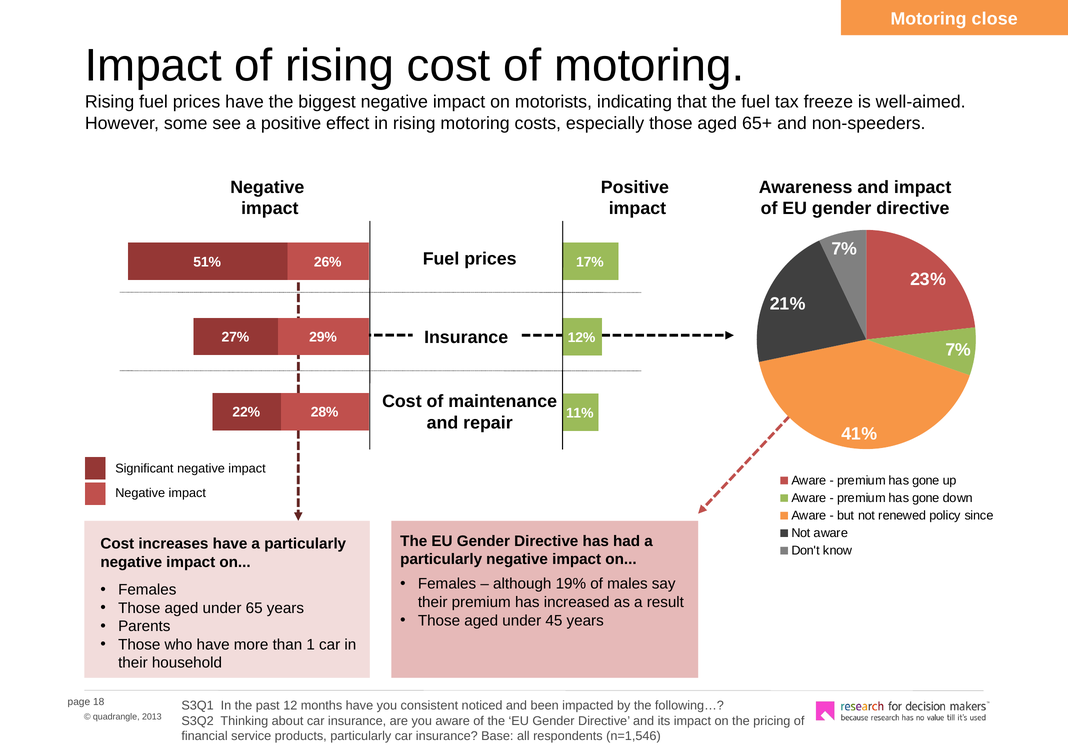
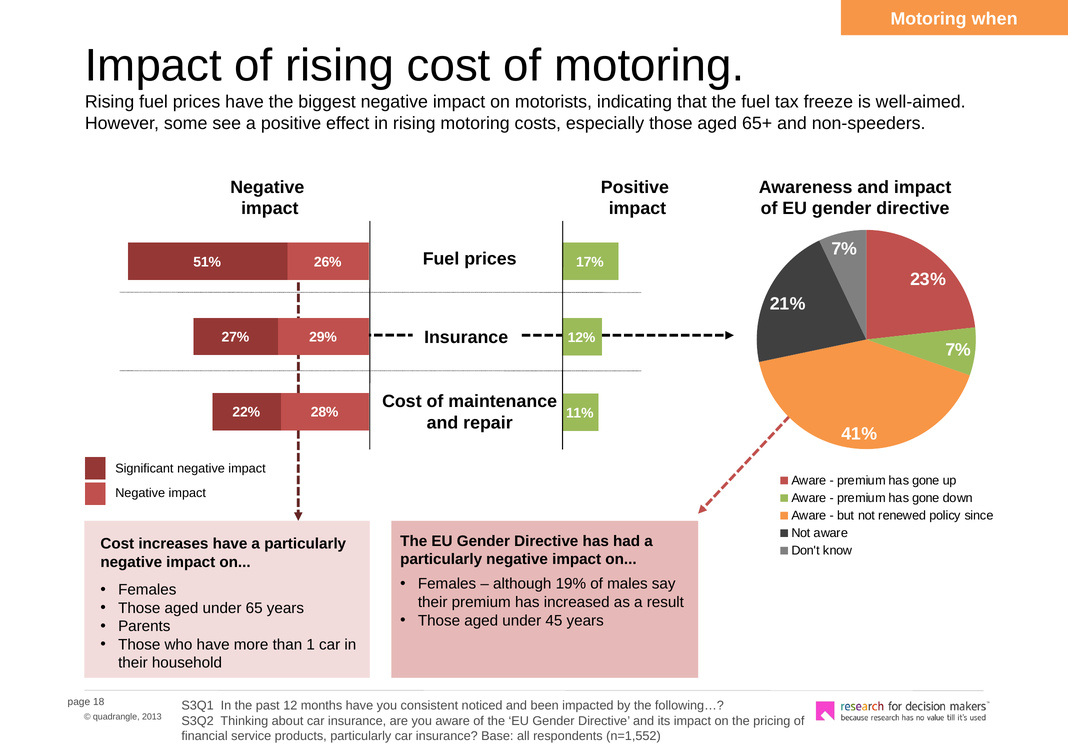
close: close -> when (995, 19)
n=1,546: n=1,546 -> n=1,552 (633, 736)
